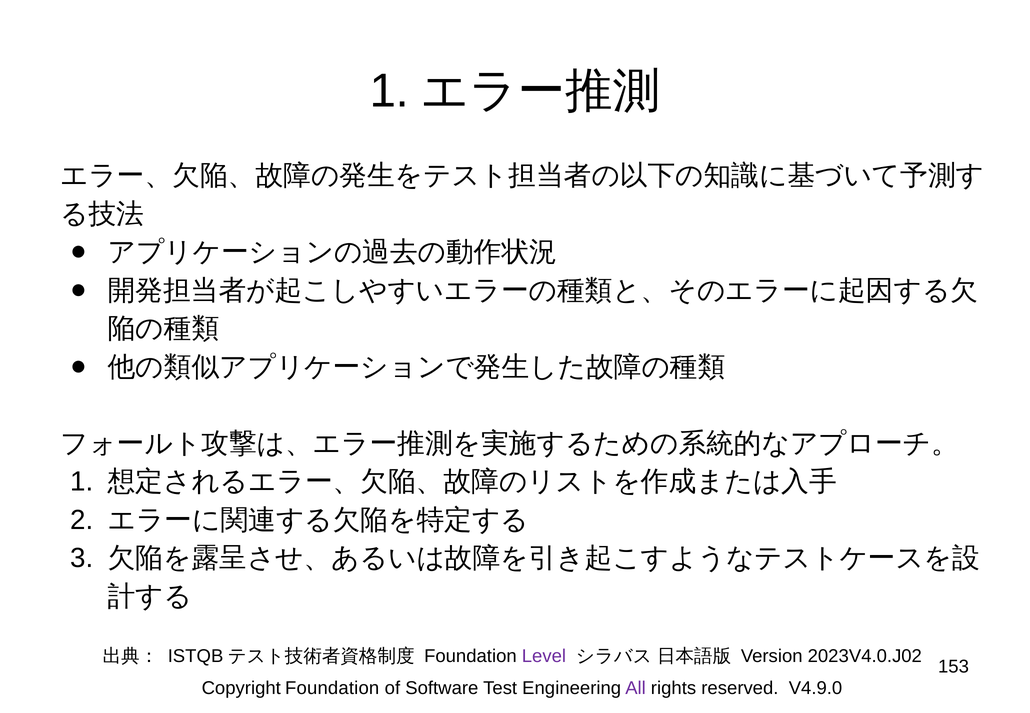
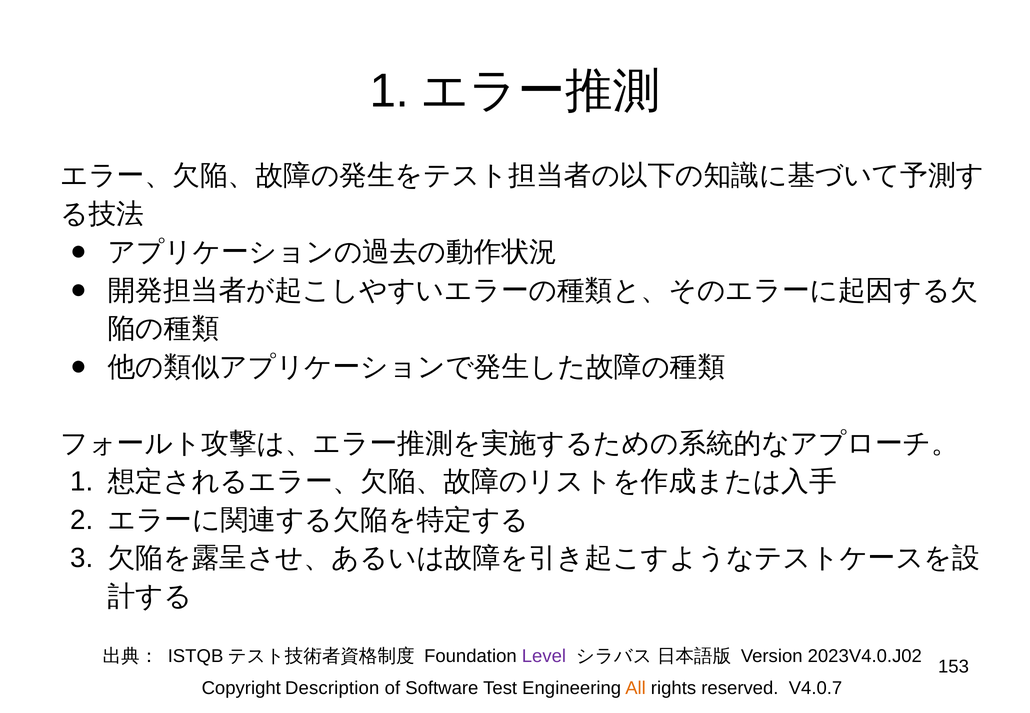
Copyright Foundation: Foundation -> Description (332, 688)
All colour: purple -> orange (636, 688)
V4.9.0: V4.9.0 -> V4.0.7 (816, 688)
